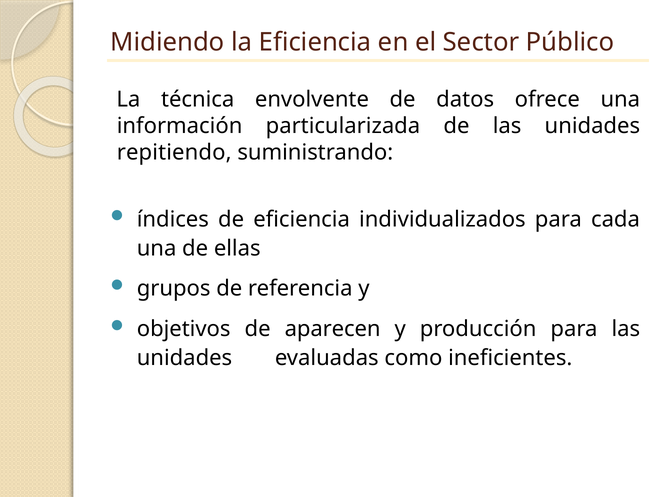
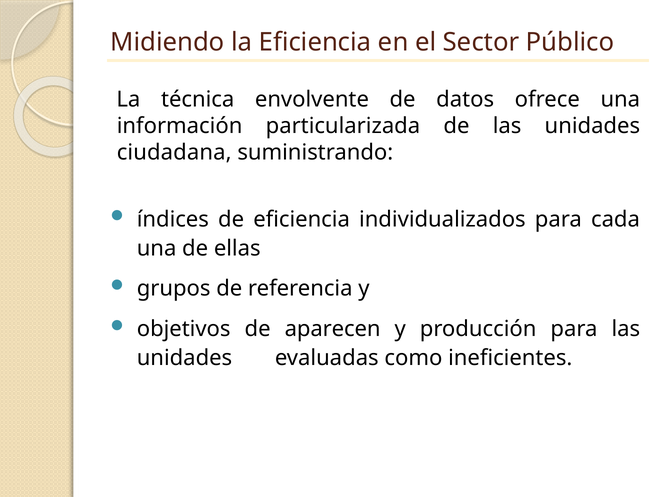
repitiendo: repitiendo -> ciudadana (174, 152)
